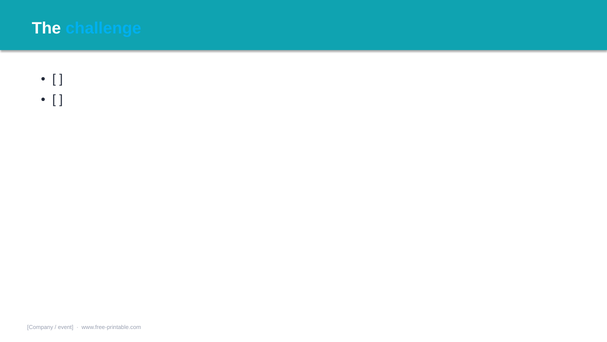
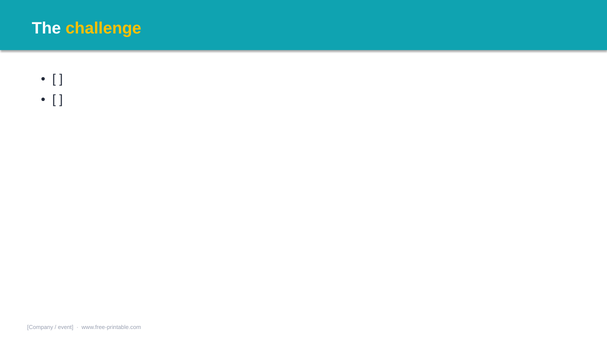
challenge colour: light blue -> yellow (103, 28)
